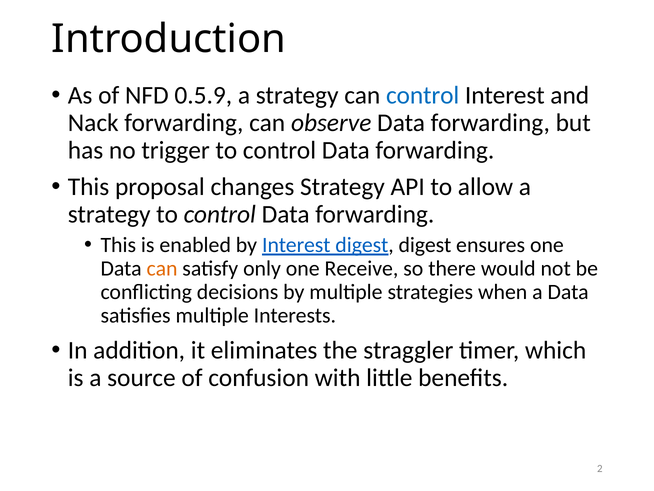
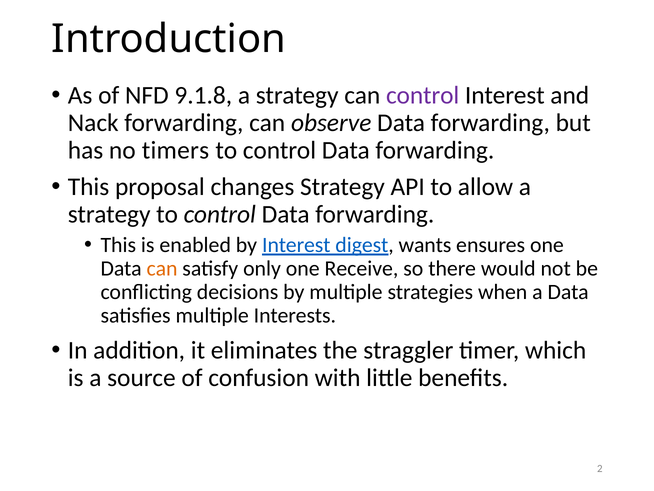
0.5.9: 0.5.9 -> 9.1.8 (203, 95)
control colour: blue -> purple (423, 95)
trigger: trigger -> timers (175, 150)
digest digest: digest -> wants (425, 245)
